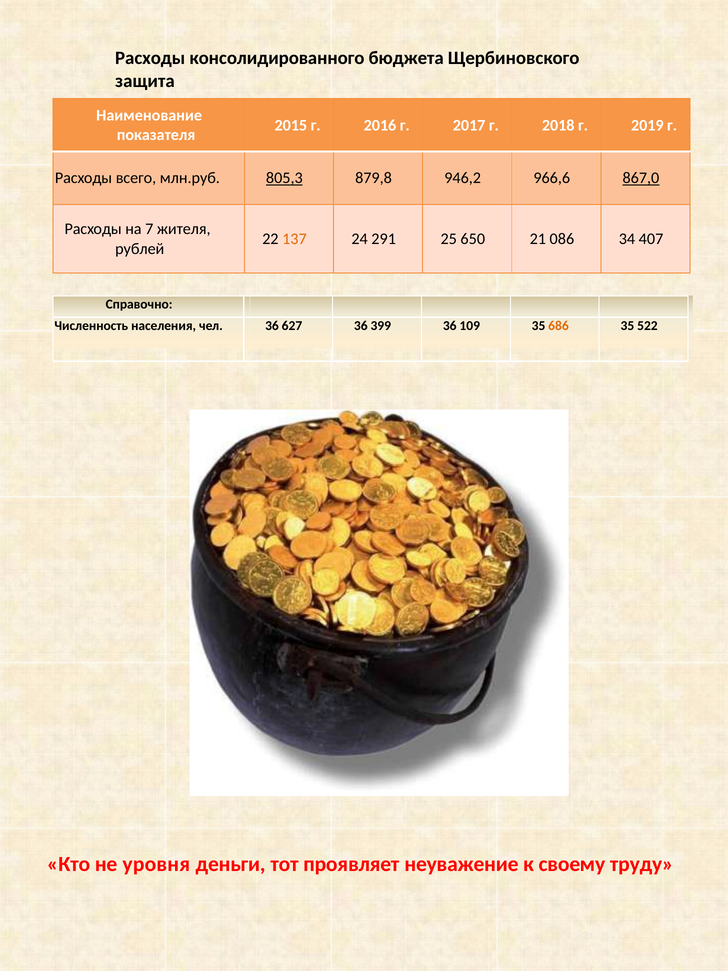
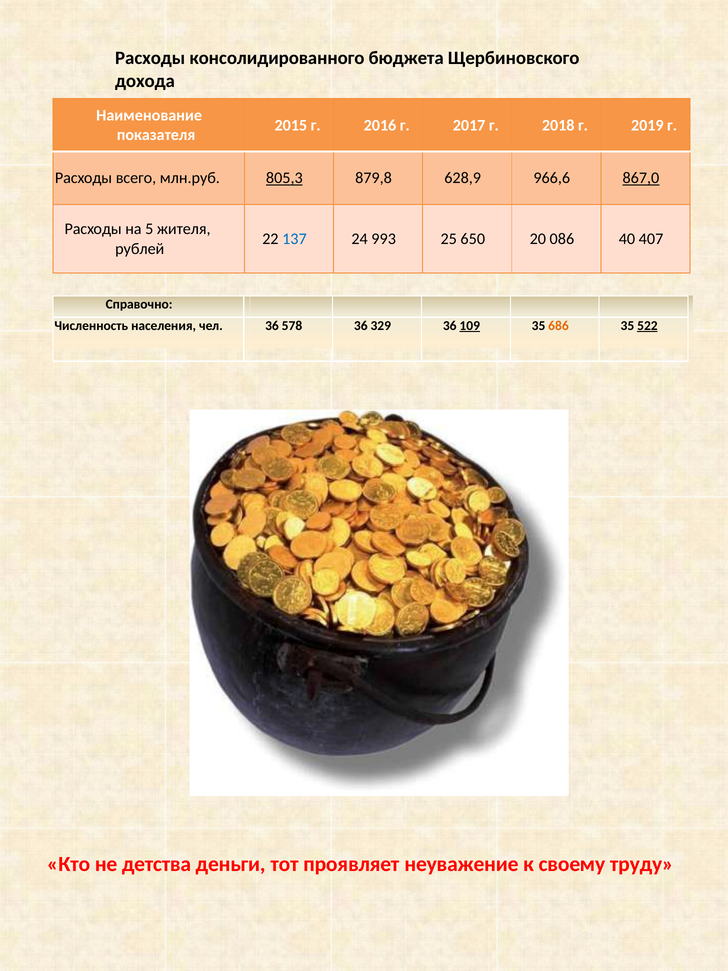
защита: защита -> дохода (145, 81)
946,2: 946,2 -> 628,9 (463, 178)
7: 7 -> 5 (149, 229)
137 colour: orange -> blue (294, 239)
291: 291 -> 993 (384, 239)
21: 21 -> 20 (538, 239)
34: 34 -> 40 (627, 239)
627: 627 -> 578 (292, 325)
399: 399 -> 329 (381, 325)
109 underline: none -> present (470, 325)
522 underline: none -> present (647, 325)
уровня: уровня -> детства (156, 864)
